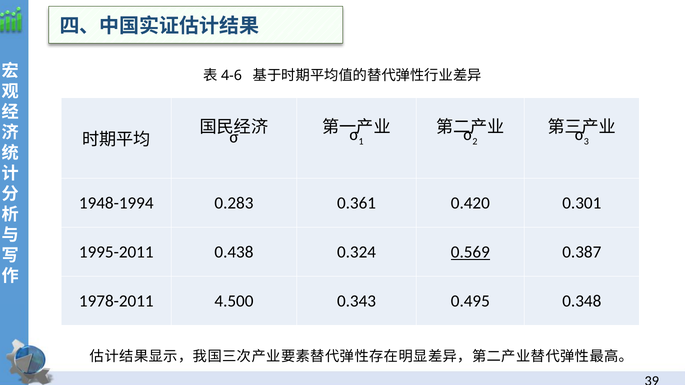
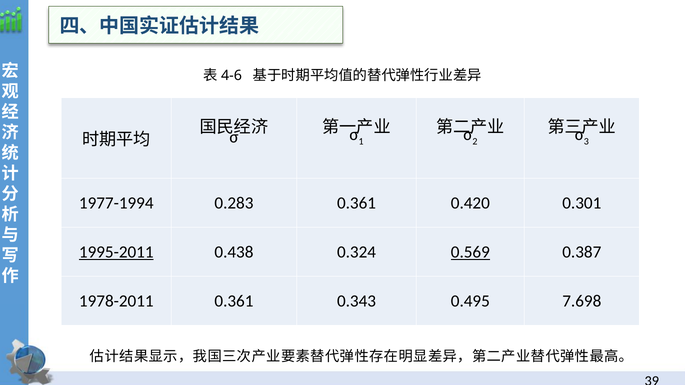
1948-1994: 1948-1994 -> 1977-1994 (116, 203)
1995-2011 underline: none -> present (116, 252)
1978-2011 4.500: 4.500 -> 0.361 (234, 301)
0.348: 0.348 -> 7.698 (582, 301)
